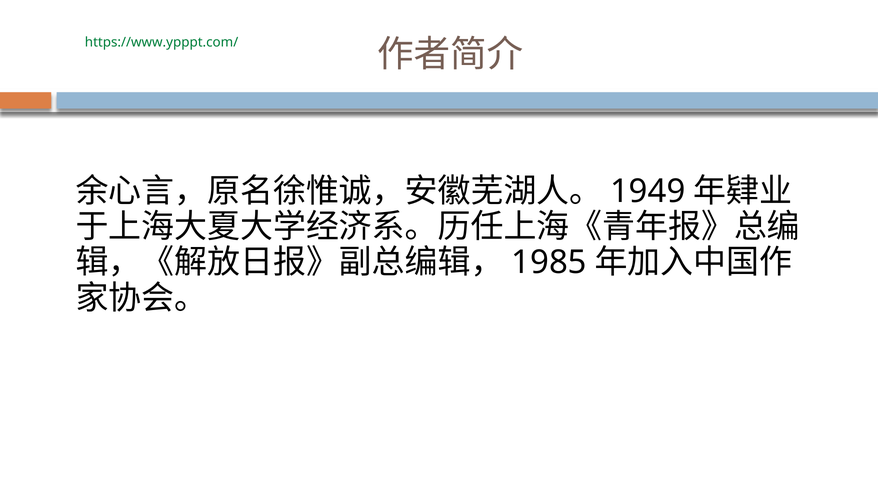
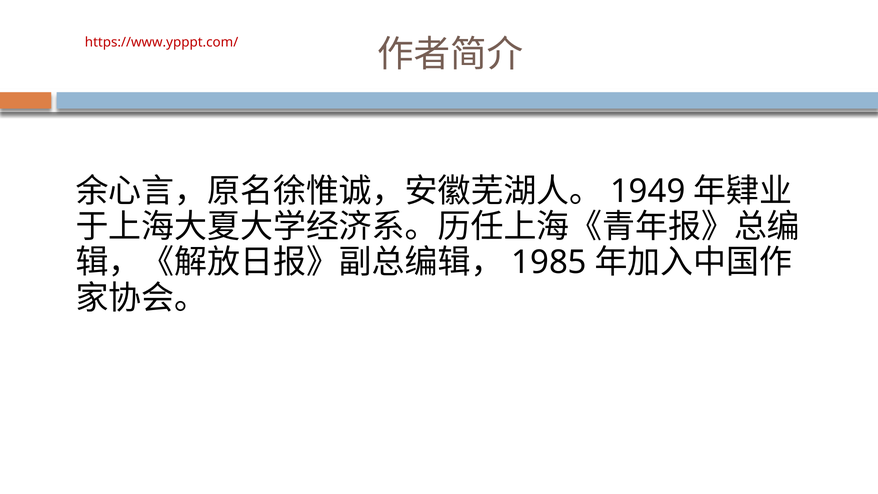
https://www.ypppt.com/ colour: green -> red (162, 42)
